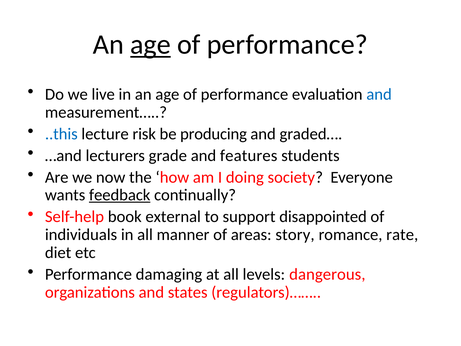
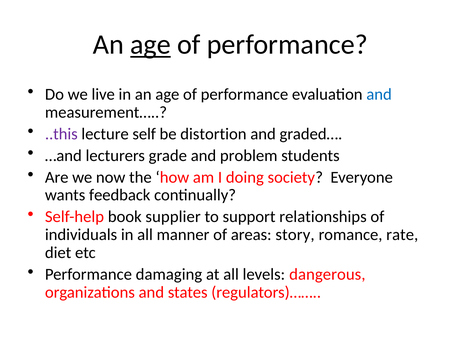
..this colour: blue -> purple (61, 134)
risk: risk -> self (144, 134)
producing: producing -> distortion (213, 134)
features: features -> problem (249, 155)
feedback underline: present -> none (120, 195)
external: external -> supplier (173, 217)
disappointed: disappointed -> relationships (323, 217)
